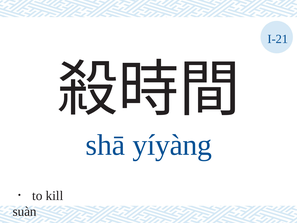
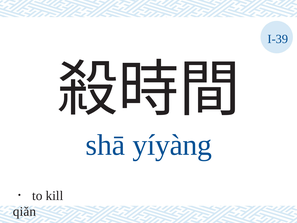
I-21: I-21 -> I-39 (278, 39)
suàn: suàn -> qiǎn (25, 211)
